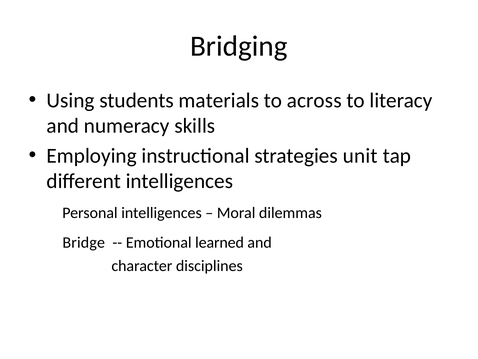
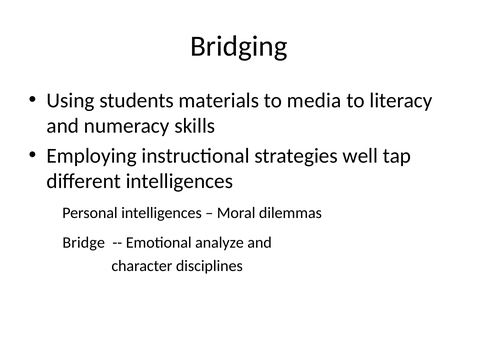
across: across -> media (314, 100)
unit: unit -> well (360, 156)
learned: learned -> analyze (219, 242)
